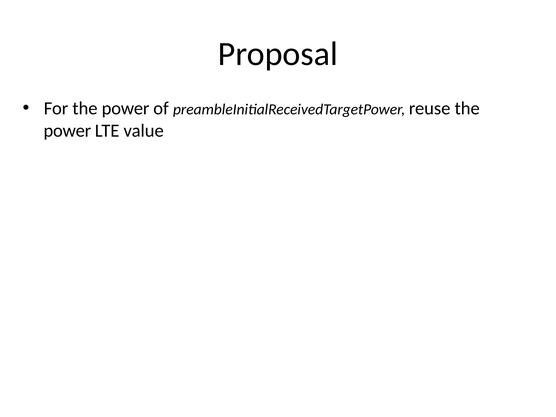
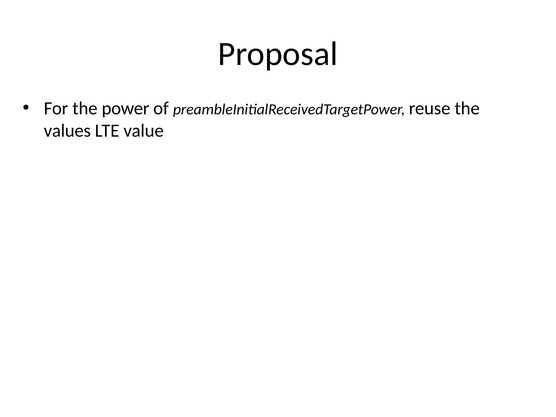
power: power -> values (67, 131)
